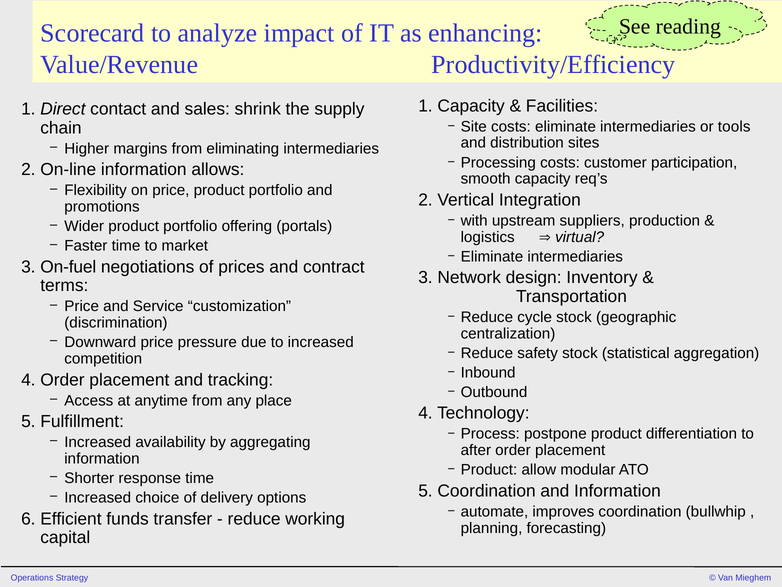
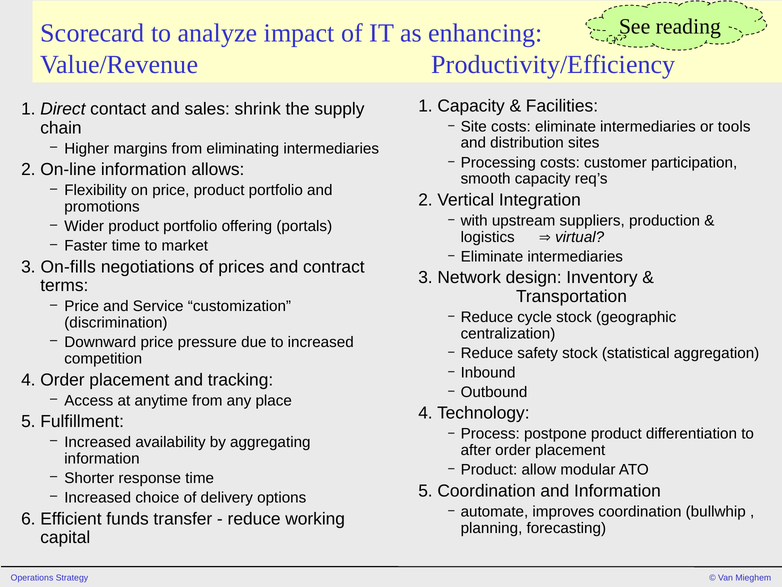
On-fuel: On-fuel -> On-fills (68, 267)
